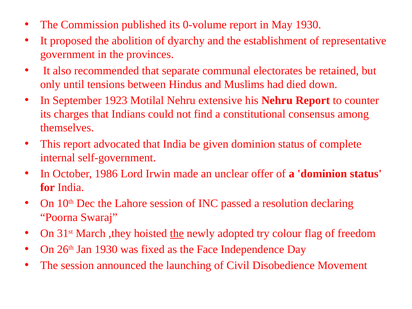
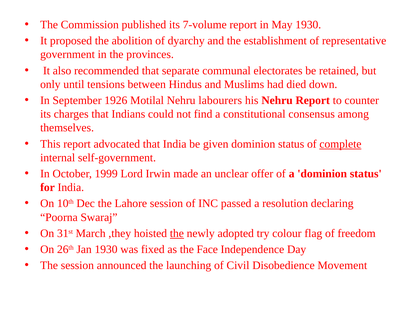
0-volume: 0-volume -> 7-volume (205, 25)
1923: 1923 -> 1926 (116, 100)
extensive: extensive -> labourers (220, 100)
complete underline: none -> present (340, 144)
1986: 1986 -> 1999 (106, 174)
